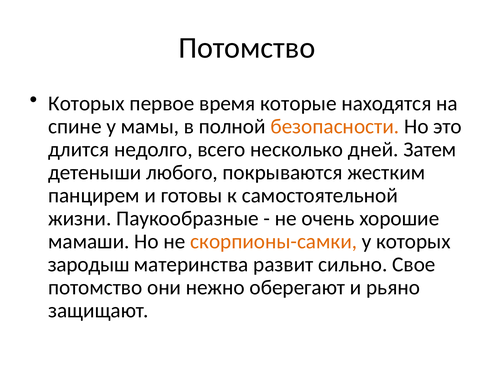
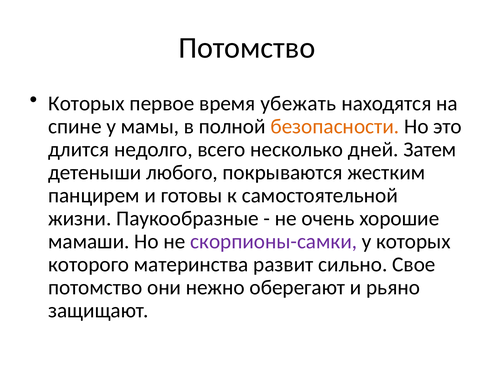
которые: которые -> убежать (298, 103)
скорпионы-самки colour: orange -> purple (274, 241)
зародыш: зародыш -> которого (89, 264)
